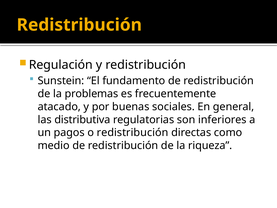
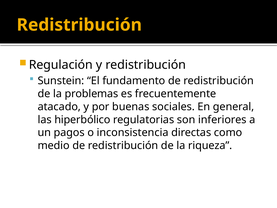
distributiva: distributiva -> hiperbólico (82, 120)
o redistribución: redistribución -> inconsistencia (133, 132)
